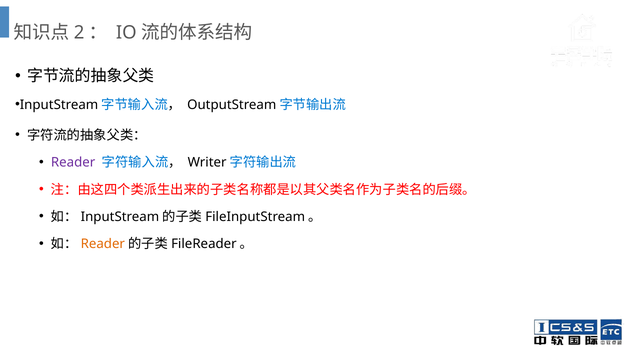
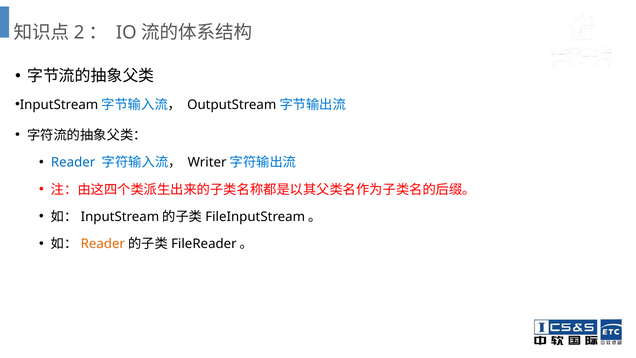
Reader colour: purple -> blue (73, 162)
